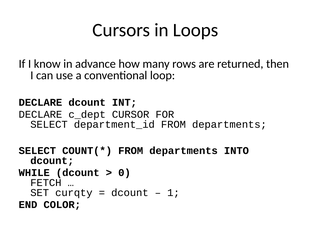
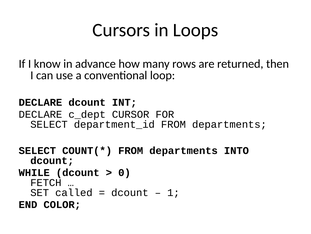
curqty: curqty -> called (74, 192)
